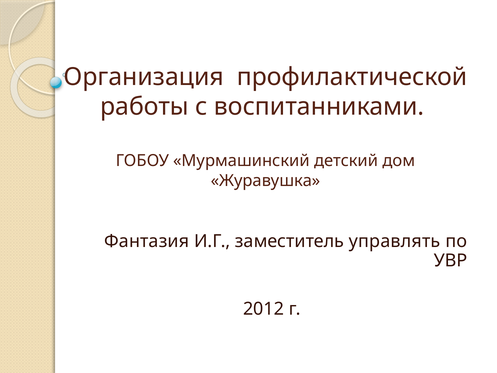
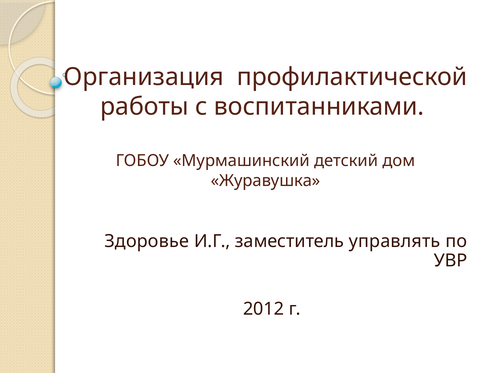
Фантазия: Фантазия -> Здоровье (147, 241)
